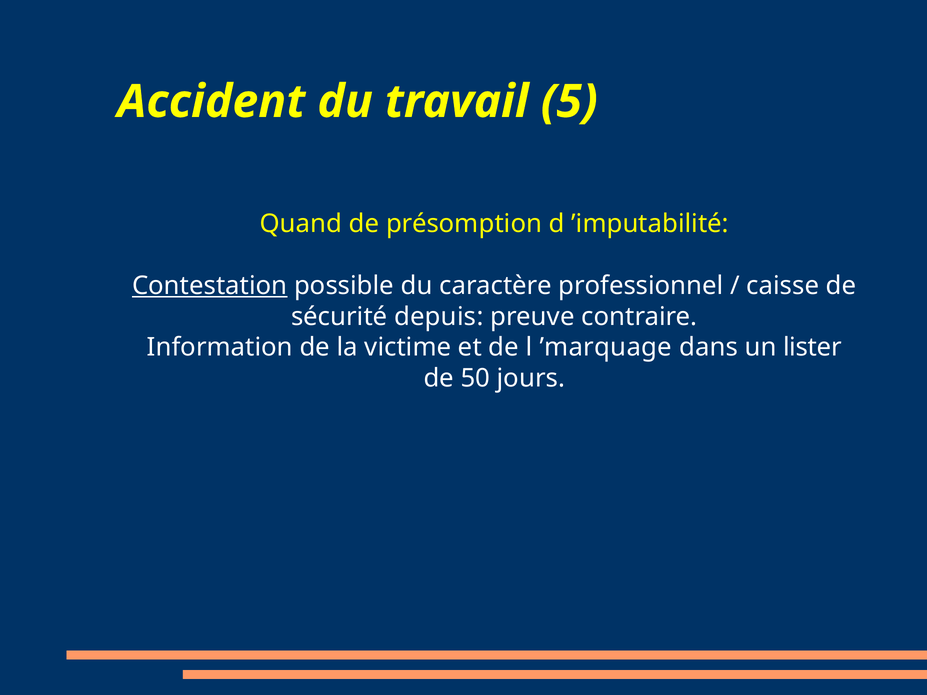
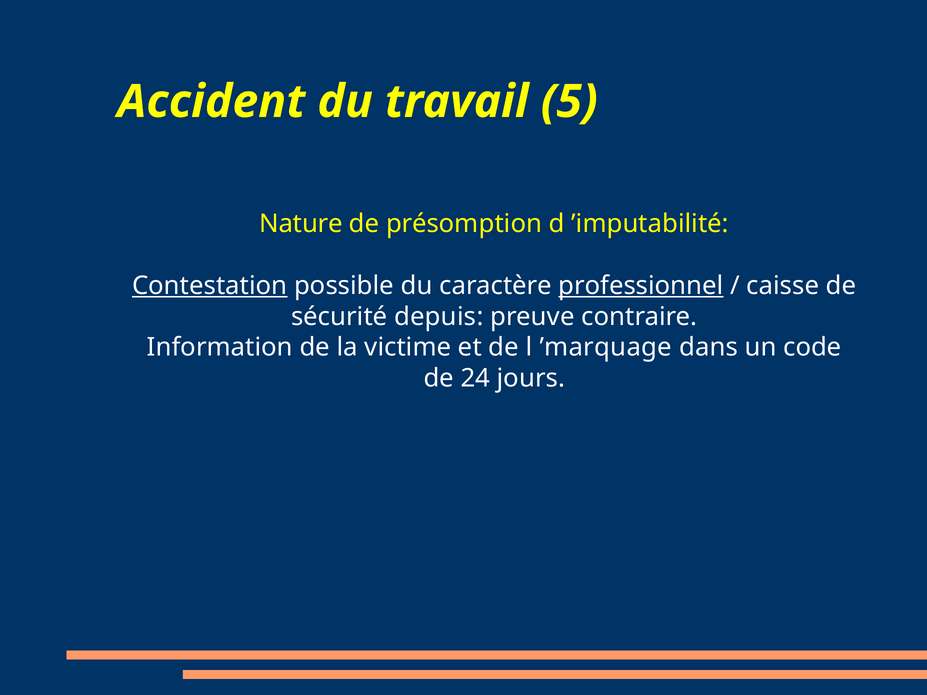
Quand: Quand -> Nature (301, 224)
professionnel underline: none -> present (641, 286)
lister: lister -> code (812, 348)
50: 50 -> 24 (475, 379)
